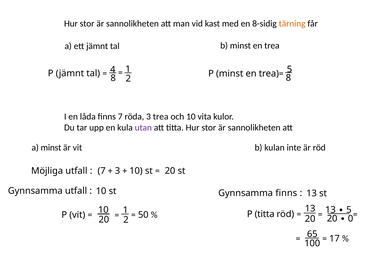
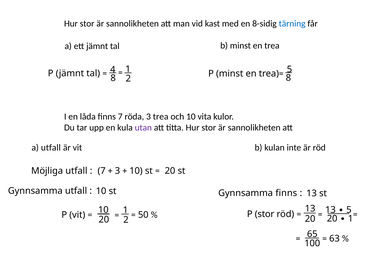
tärning colour: orange -> blue (292, 24)
a minst: minst -> utfall (51, 148)
P titta: titta -> stor (265, 214)
20 0: 0 -> 1 (351, 219)
17: 17 -> 63 (334, 239)
